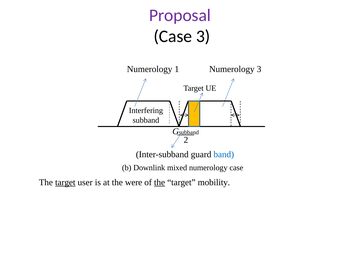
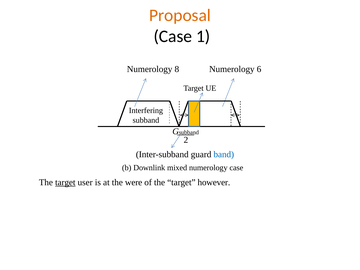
Proposal colour: purple -> orange (180, 15)
Case 3: 3 -> 1 (203, 36)
1: 1 -> 8 (177, 69)
Numerology 3: 3 -> 6 (259, 69)
the underline: present -> none (160, 182)
mobility: mobility -> however (214, 182)
